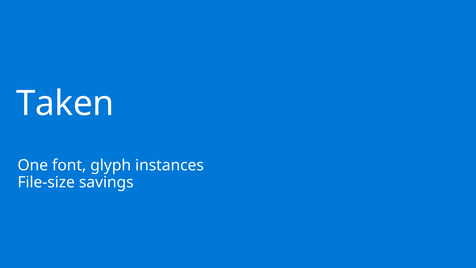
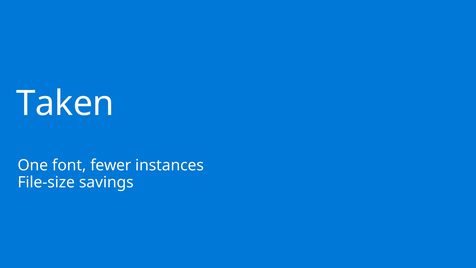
glyph: glyph -> fewer (111, 165)
